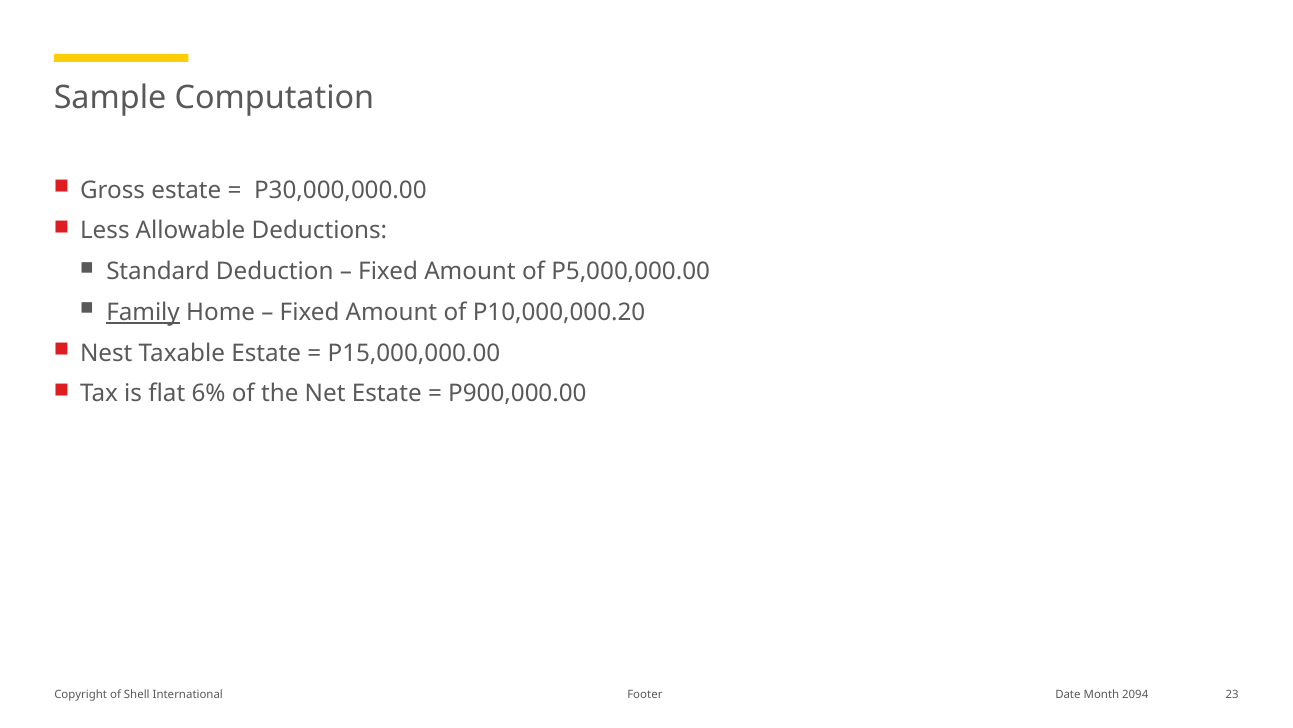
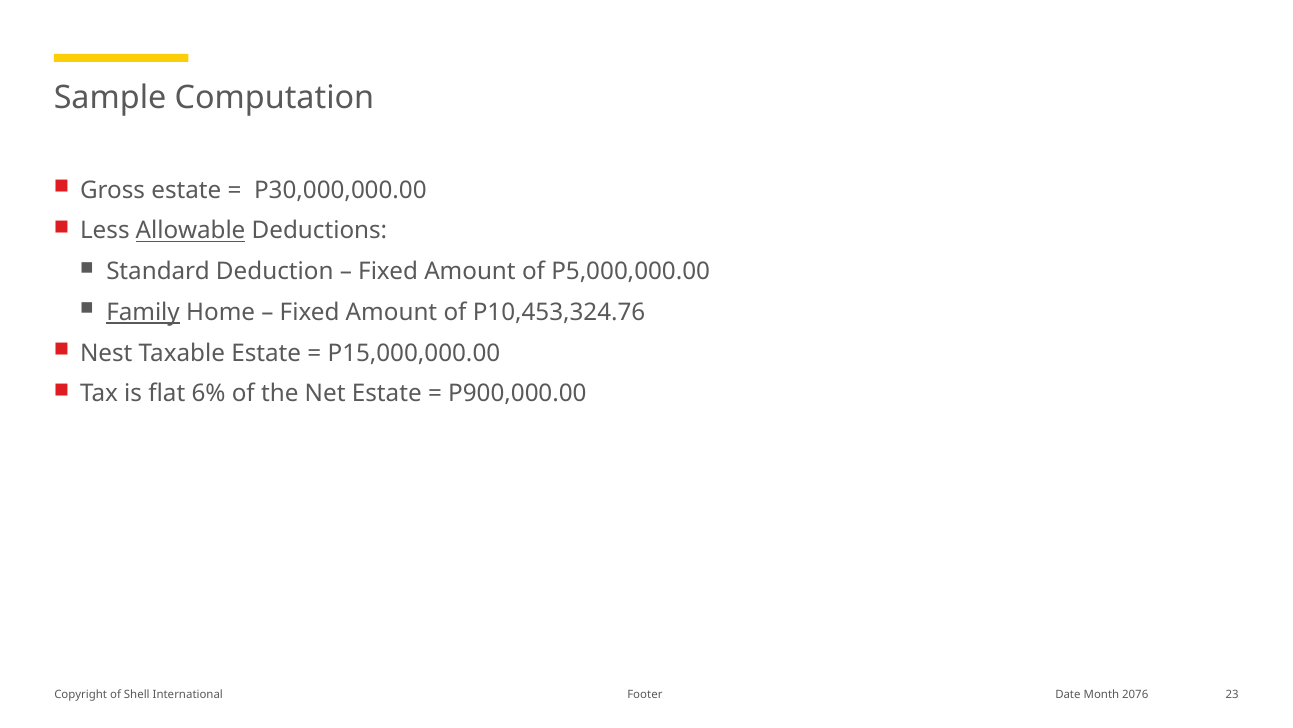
Allowable underline: none -> present (191, 231)
P10,000,000.20: P10,000,000.20 -> P10,453,324.76 (559, 312)
2094: 2094 -> 2076 (1135, 694)
